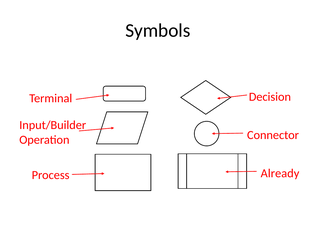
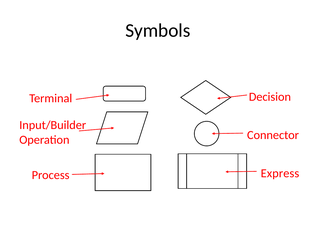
Already: Already -> Express (280, 173)
